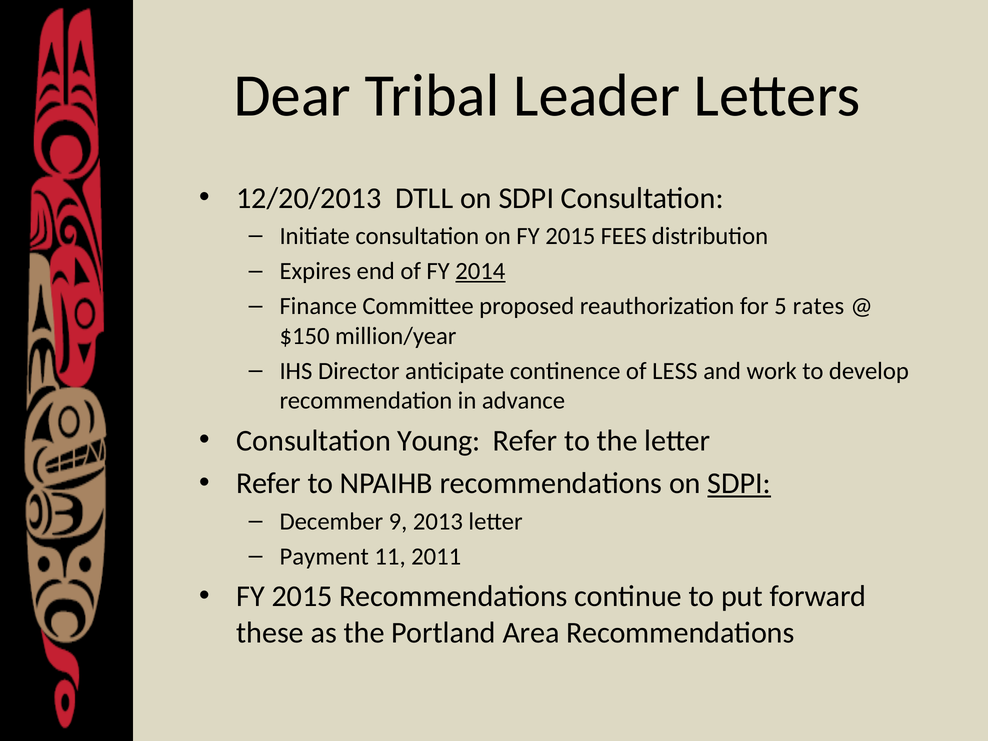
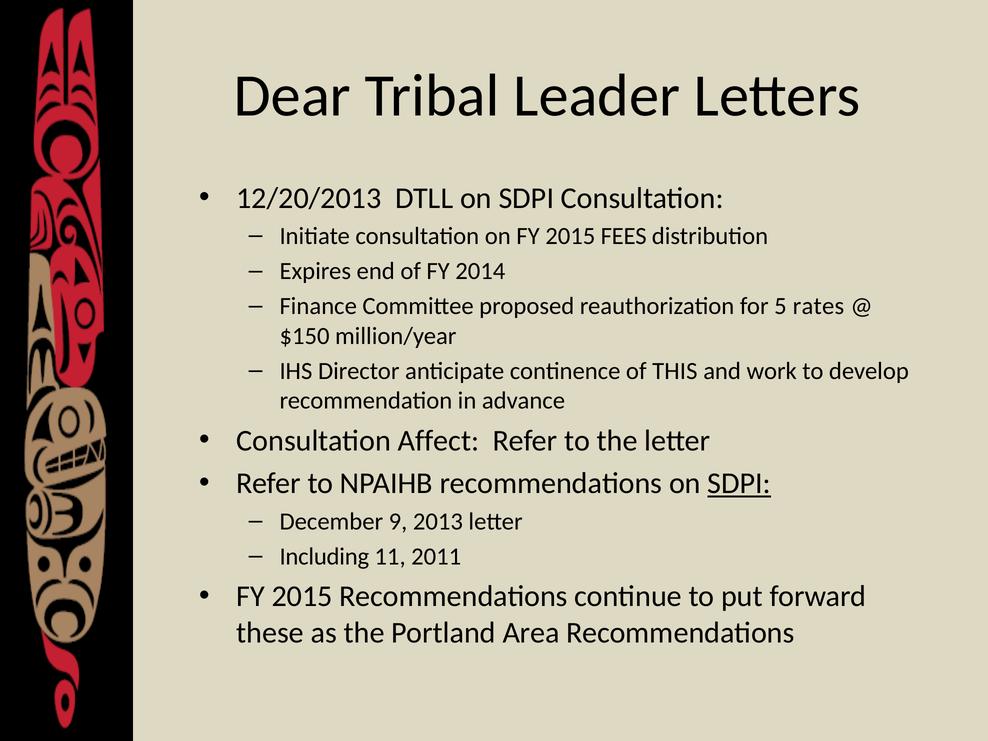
2014 underline: present -> none (480, 271)
LESS: LESS -> THIS (675, 371)
Young: Young -> Affect (438, 441)
Payment: Payment -> Including (324, 557)
